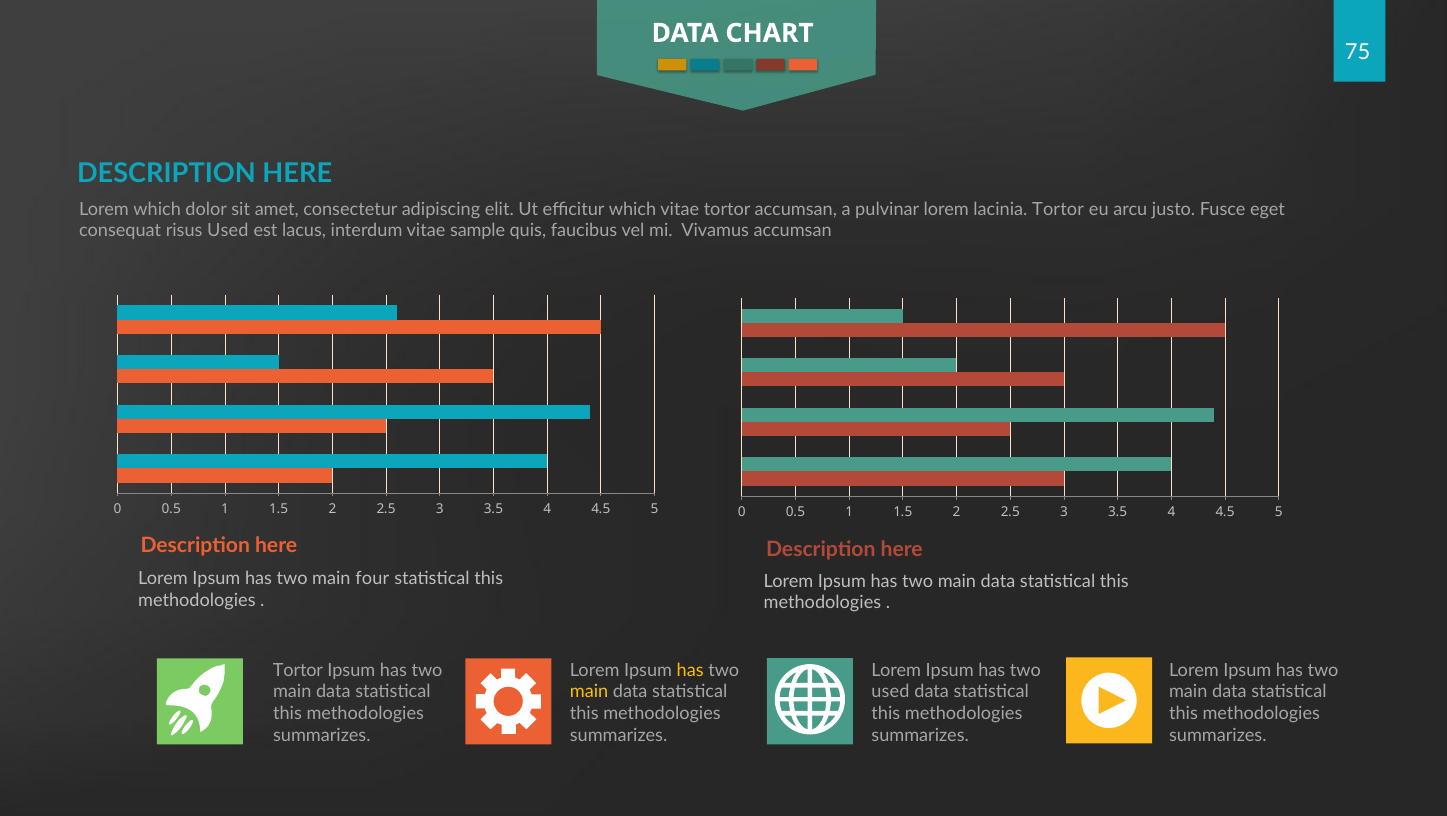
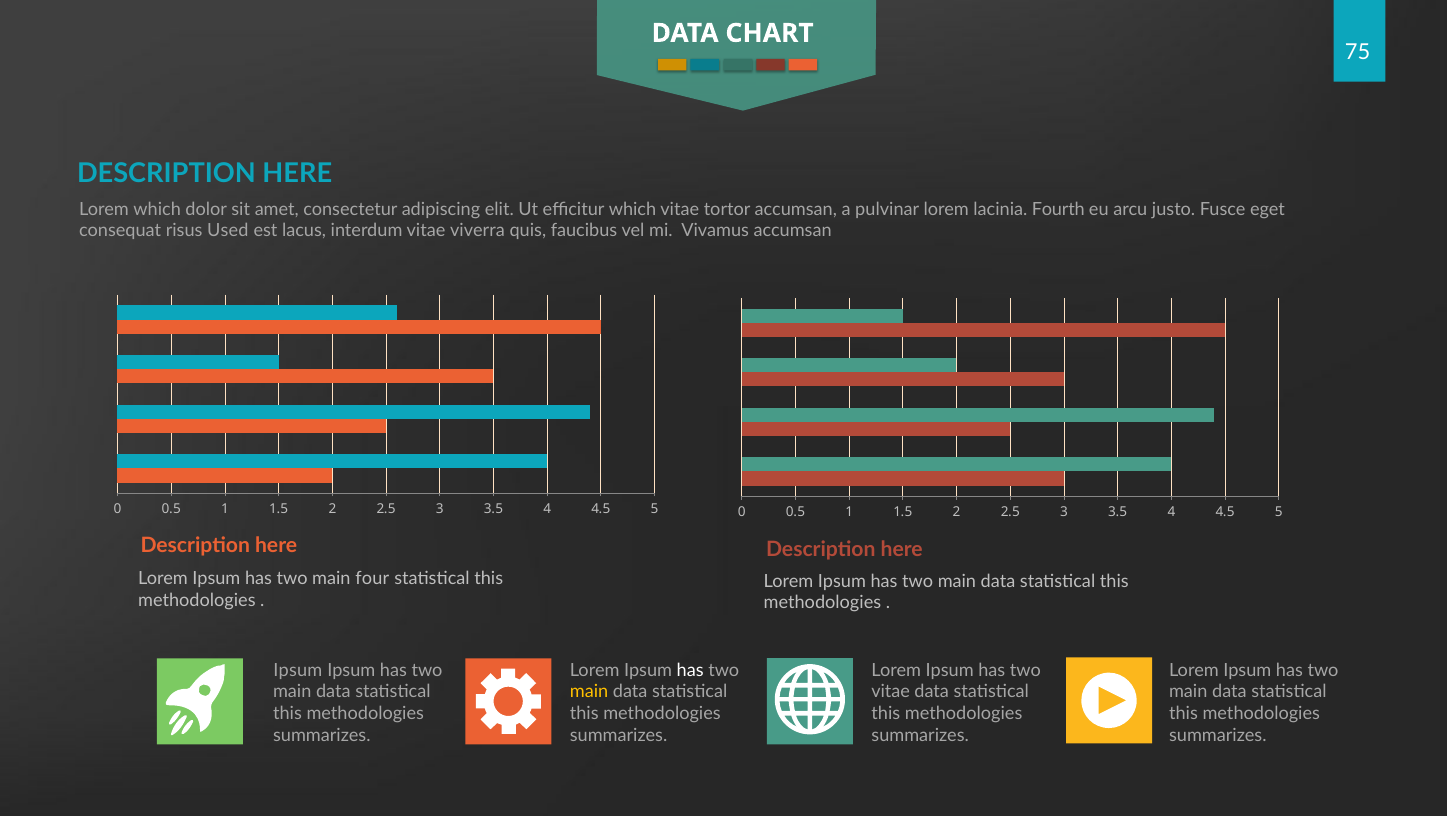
lacinia Tortor: Tortor -> Fourth (1058, 209)
sample: sample -> viverra (478, 231)
Tortor: Tortor -> Ipsum (298, 670)
has colour: yellow -> white (690, 670)
used: used -> vitae (891, 692)
